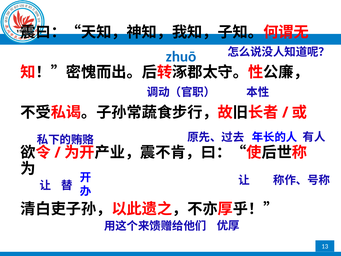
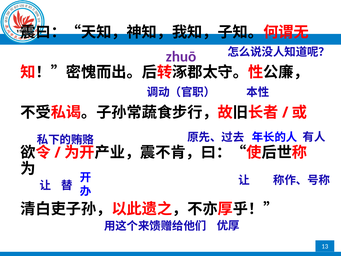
zhuō colour: blue -> purple (181, 56)
